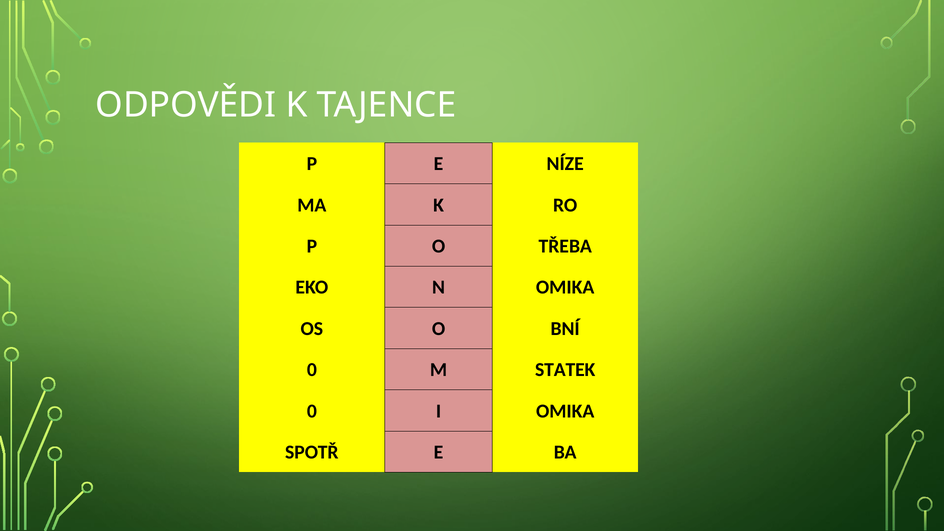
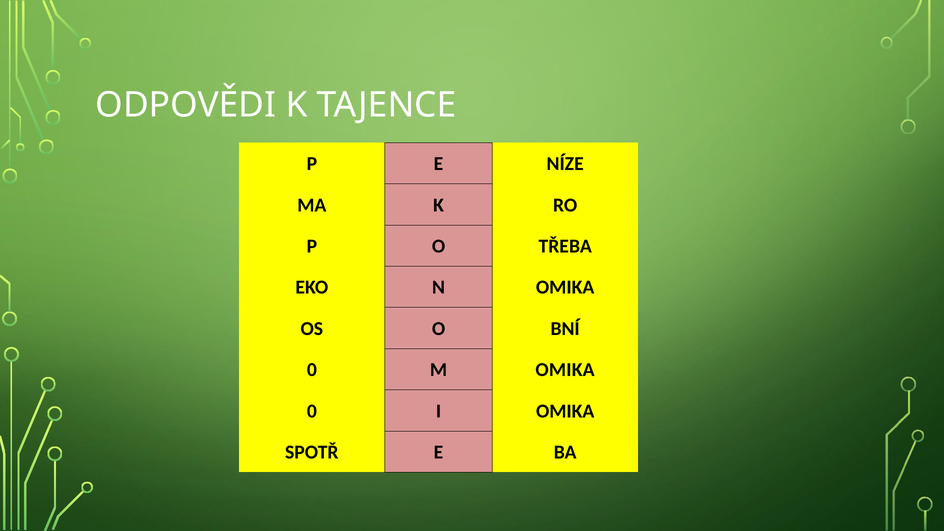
M STATEK: STATEK -> OMIKA (565, 370)
